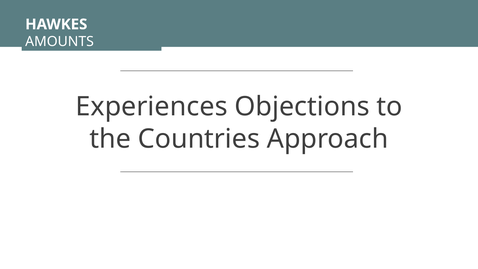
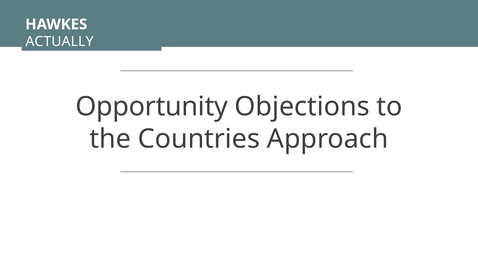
AMOUNTS: AMOUNTS -> ACTUALLY (59, 42)
Experiences: Experiences -> Opportunity (152, 107)
